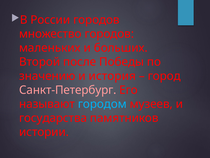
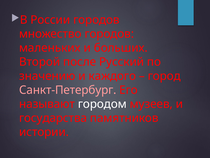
Победы: Победы -> Русский (122, 62)
история: история -> каждого (112, 76)
городом colour: light blue -> white (102, 104)
